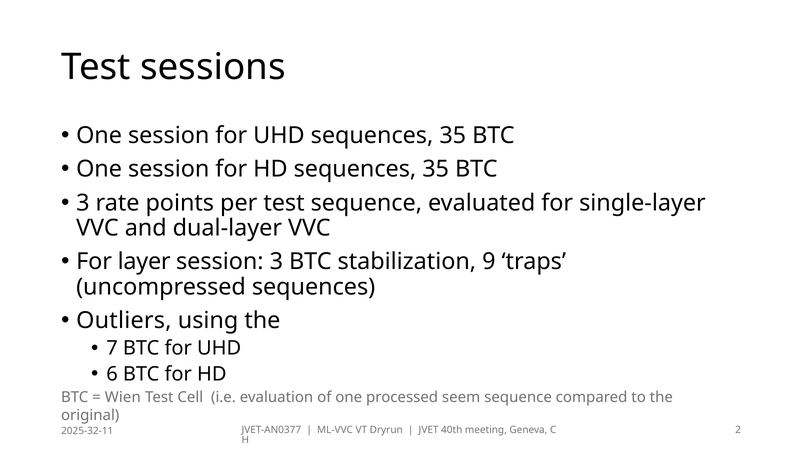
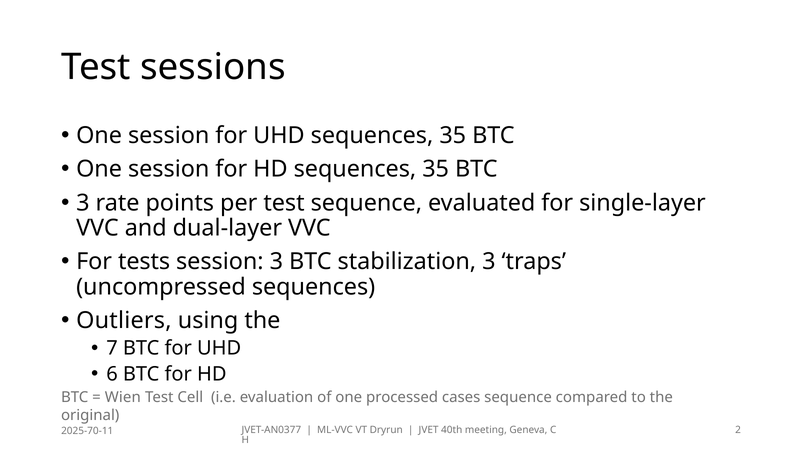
layer: layer -> tests (144, 262)
stabilization 9: 9 -> 3 (489, 262)
seem: seem -> cases (461, 397)
2025-32-11: 2025-32-11 -> 2025-70-11 (87, 431)
